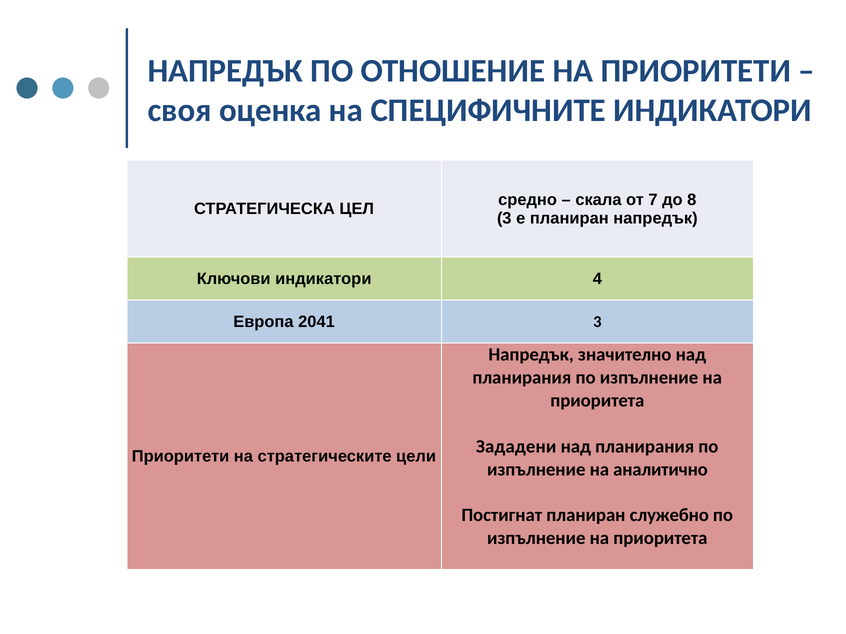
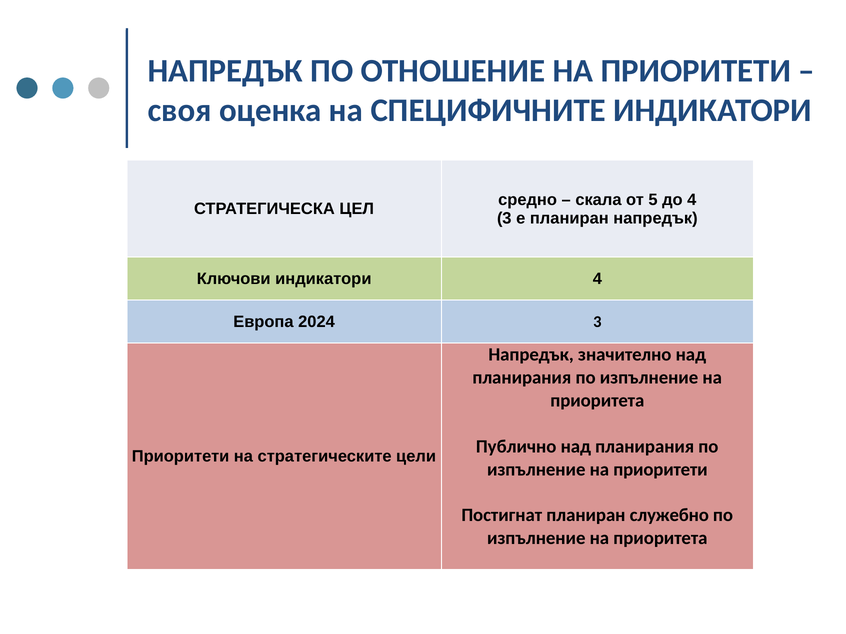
7: 7 -> 5 (653, 200)
до 8: 8 -> 4 (692, 200)
2041: 2041 -> 2024 (317, 322)
Зададени: Зададени -> Публично (516, 447)
изпълнение на аналитично: аналитично -> приоритети (660, 470)
